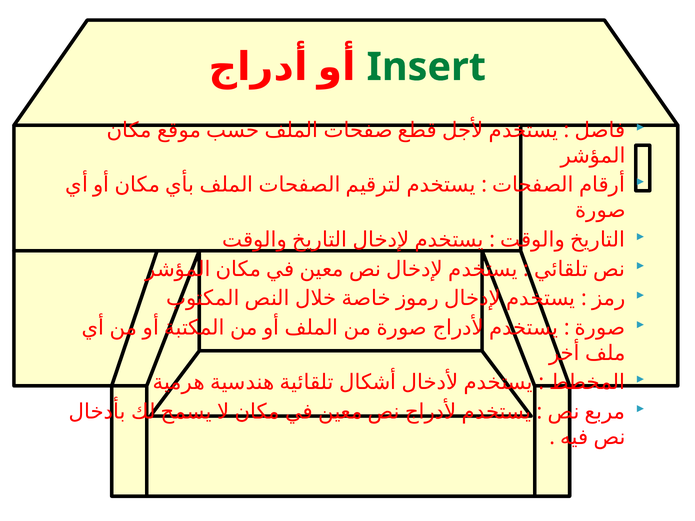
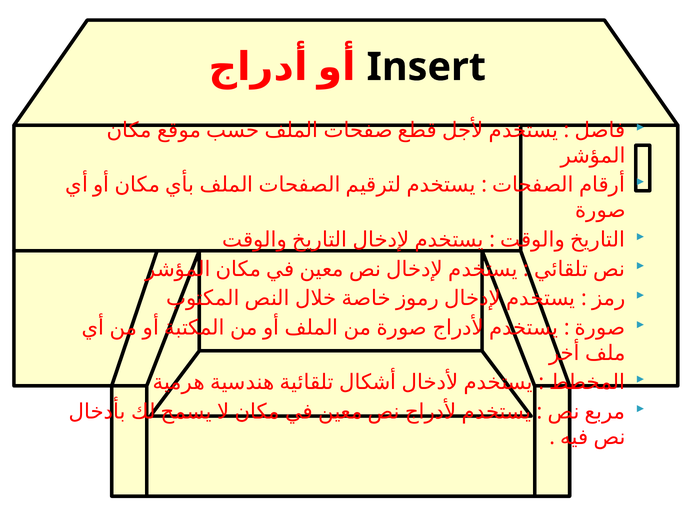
Insert colour: green -> black (426, 67)
